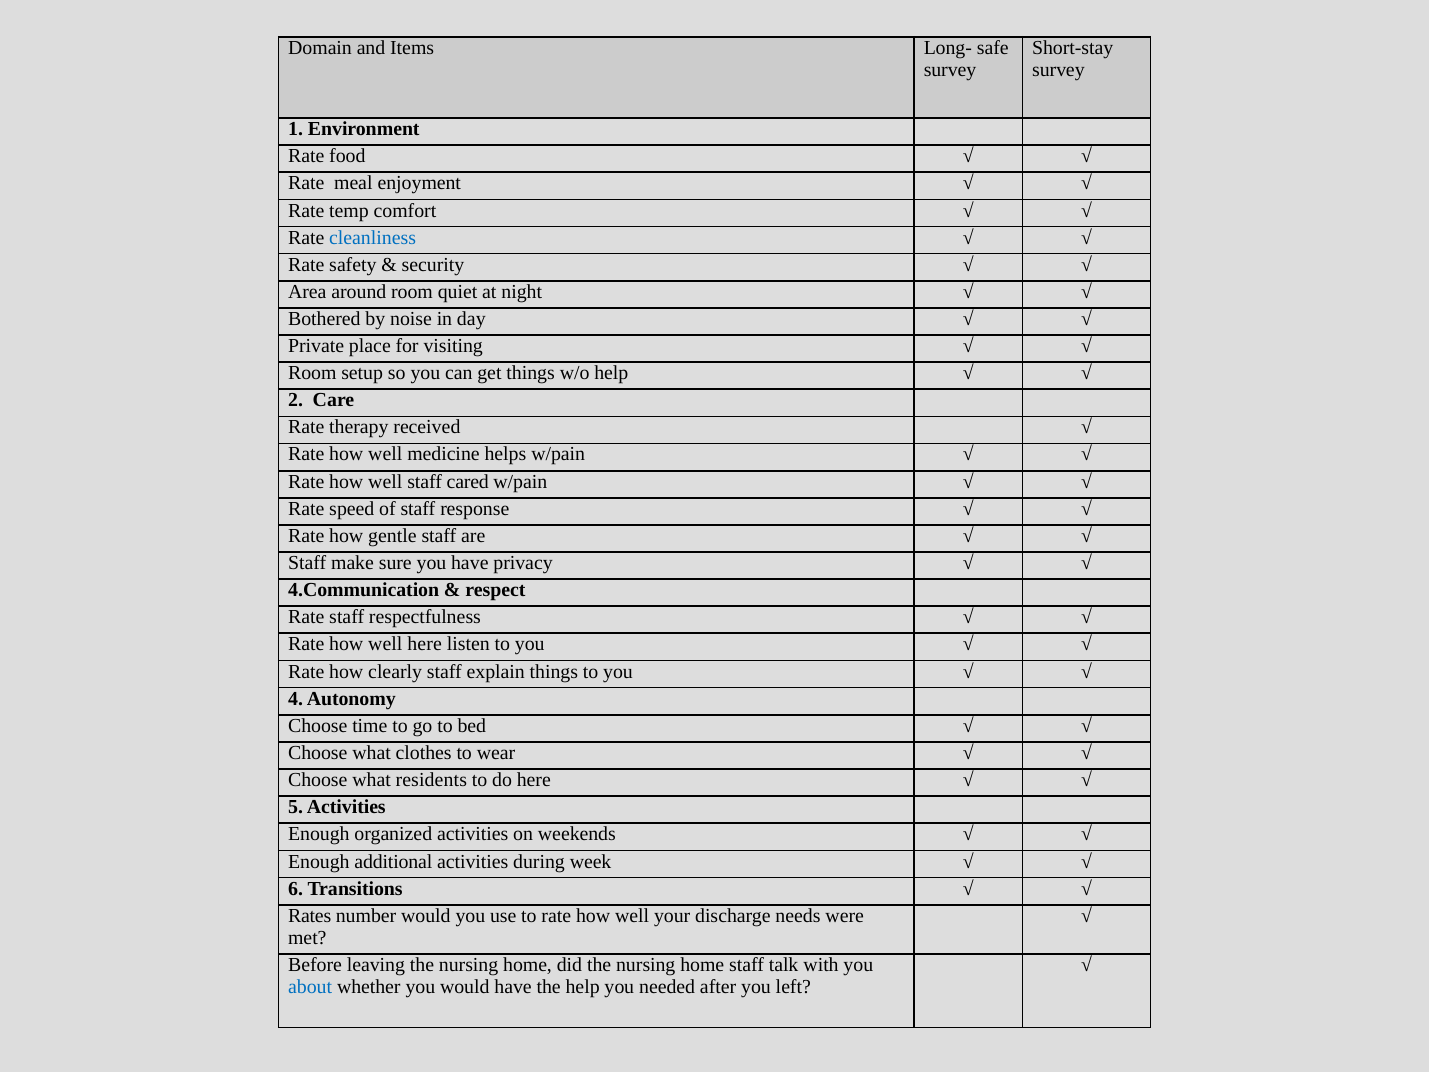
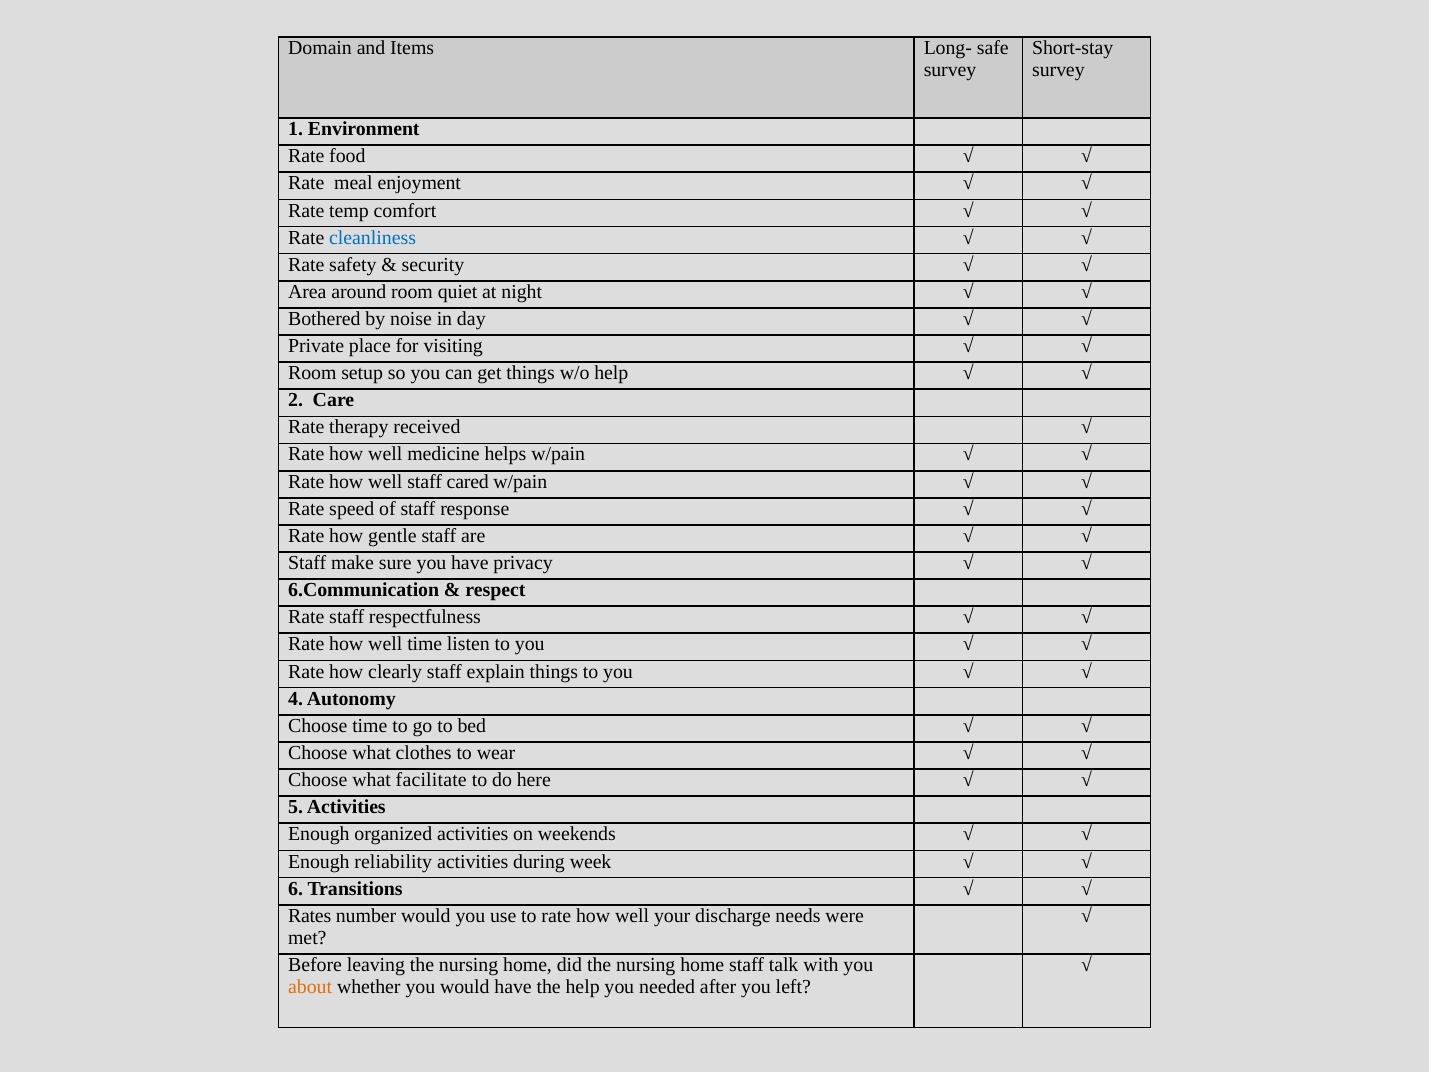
4.Communication: 4.Communication -> 6.Communication (364, 590)
well here: here -> time (425, 644)
residents: residents -> facilitate (431, 780)
additional: additional -> reliability (393, 861)
about colour: blue -> orange (310, 987)
